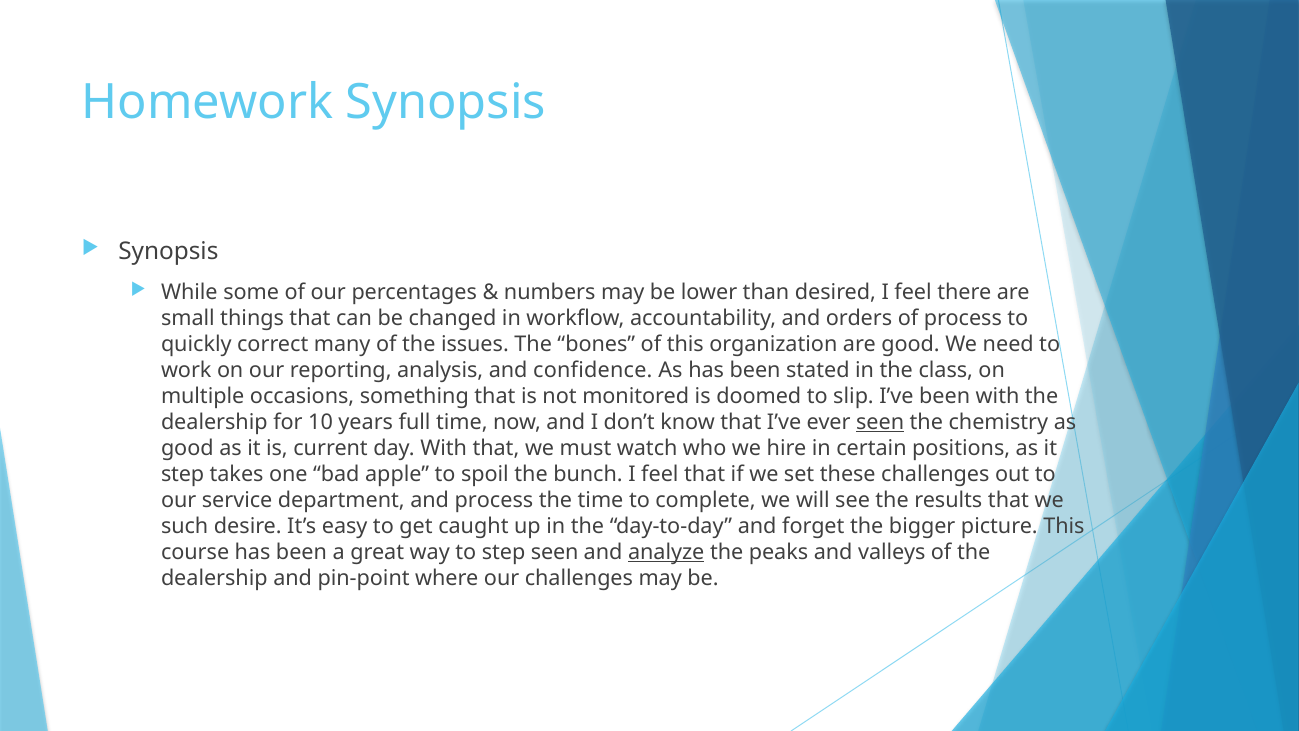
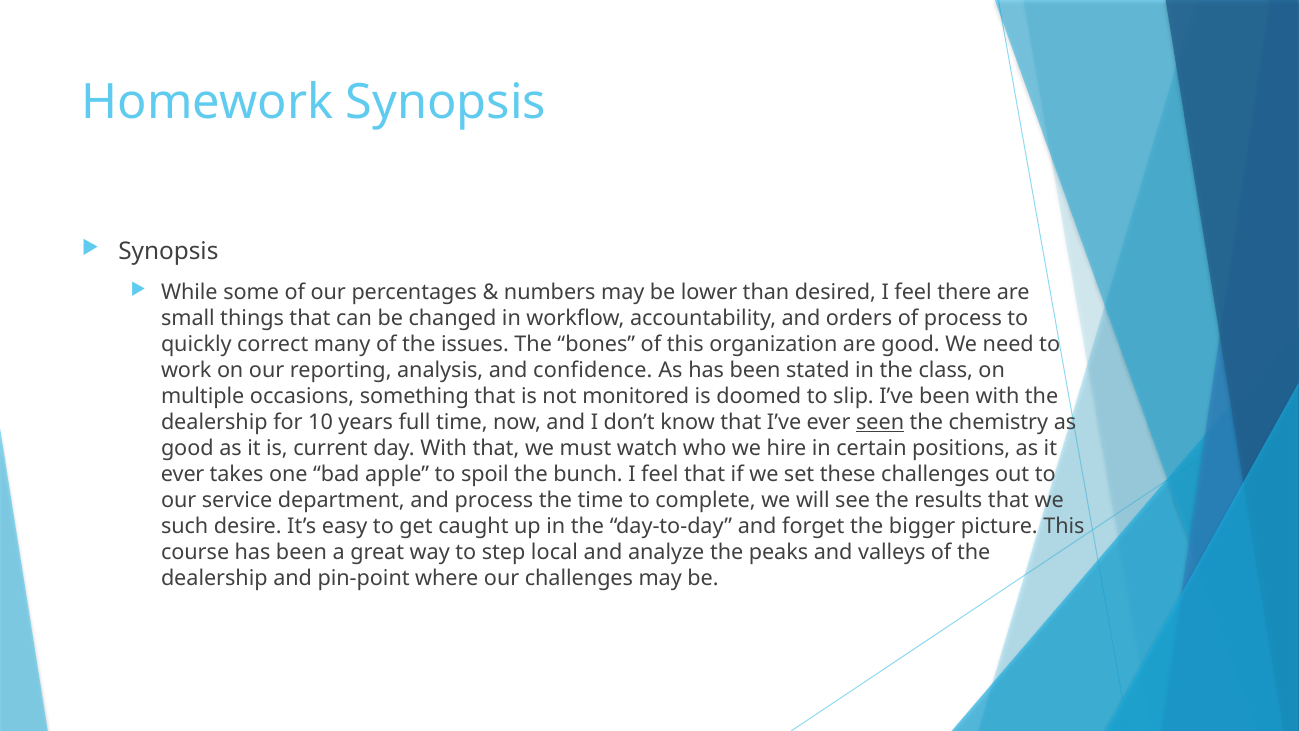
step: step -> ever (183, 474)
step seen: seen -> local (554, 552)
analyze underline: present -> none (666, 552)
